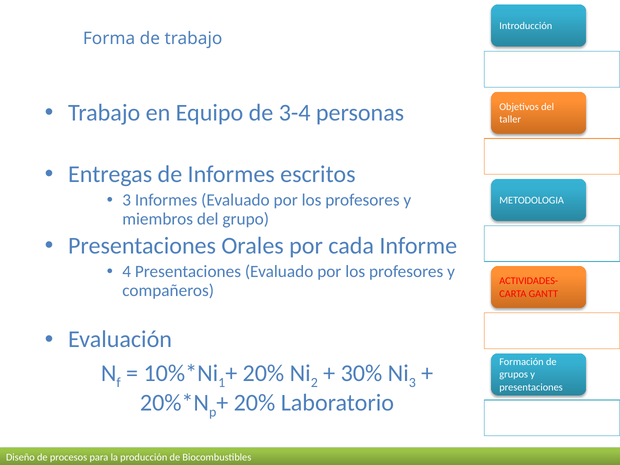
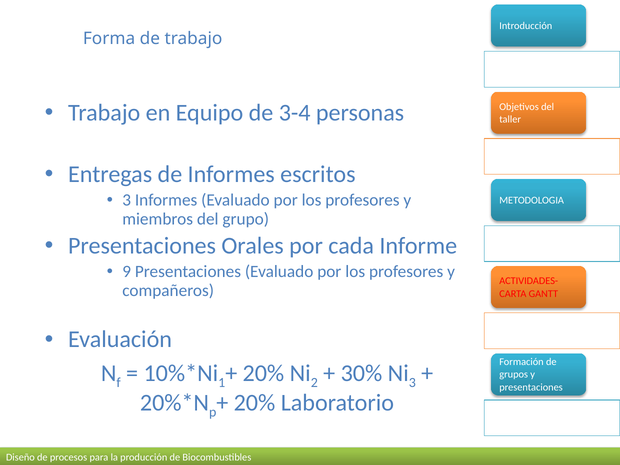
4: 4 -> 9 (127, 272)
